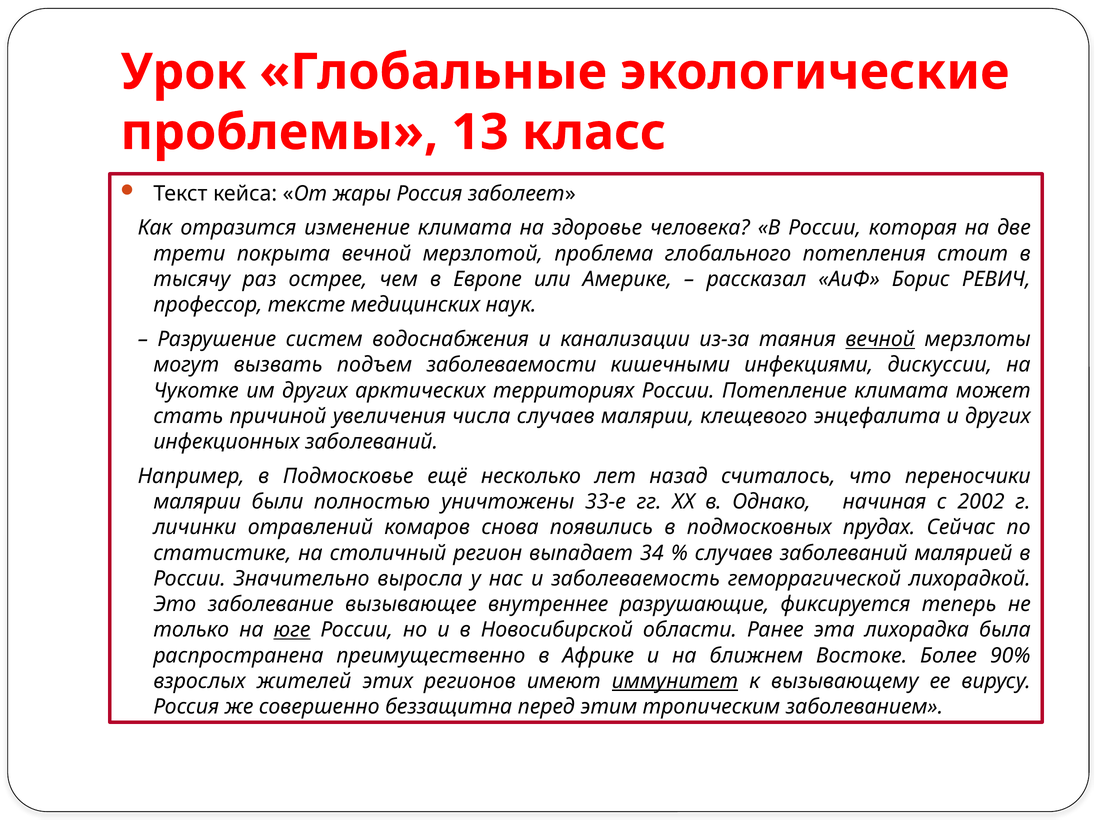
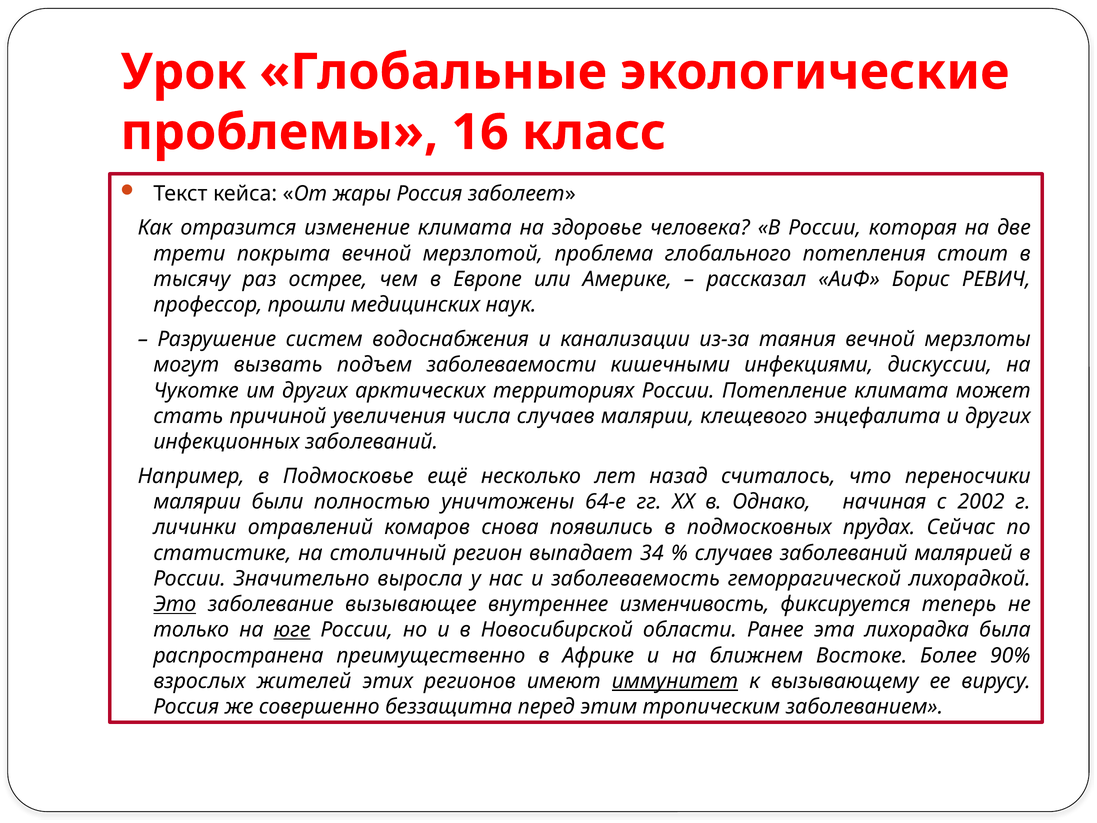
13: 13 -> 16 (480, 132)
тексте: тексте -> прошли (307, 305)
вечной underline: present -> none (880, 339)
33-е: 33-е -> 64-е (605, 502)
Это underline: none -> present (175, 604)
разрушающие: разрушающие -> изменчивость (695, 604)
